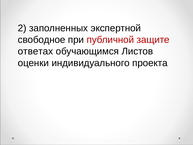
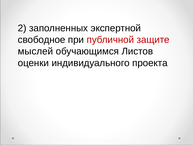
ответах: ответах -> мыслей (35, 51)
